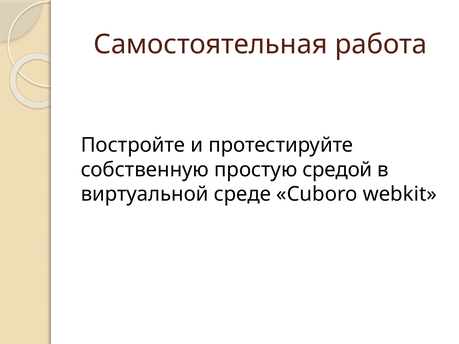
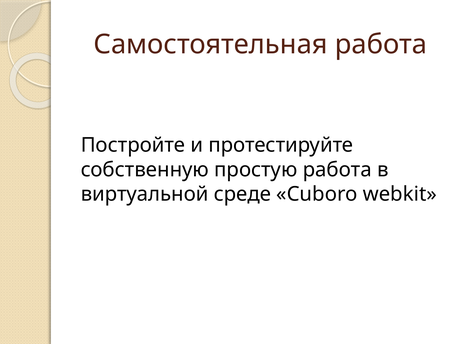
простую средой: средой -> работа (337, 170)
